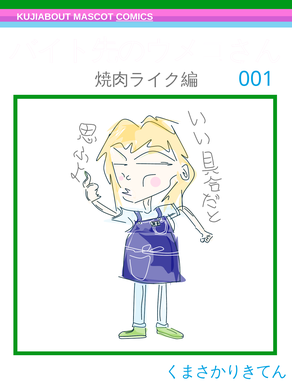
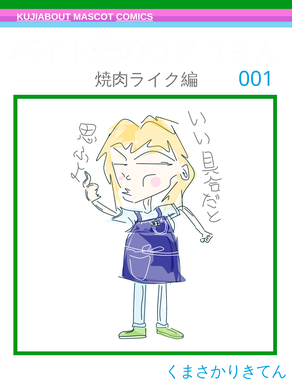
KUJIABOUT underline: none -> present (44, 17)
